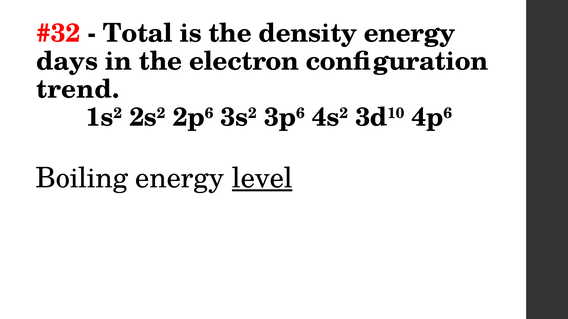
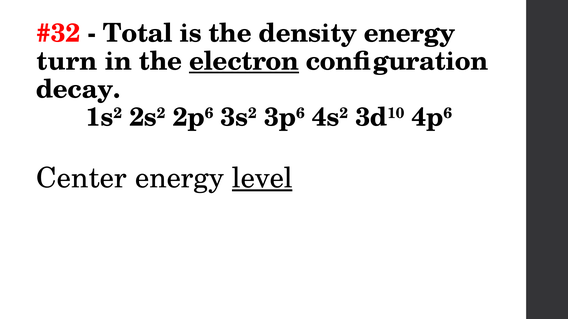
days: days -> turn (67, 61)
electron underline: none -> present (244, 61)
trend: trend -> decay (78, 89)
Boiling: Boiling -> Center (82, 178)
